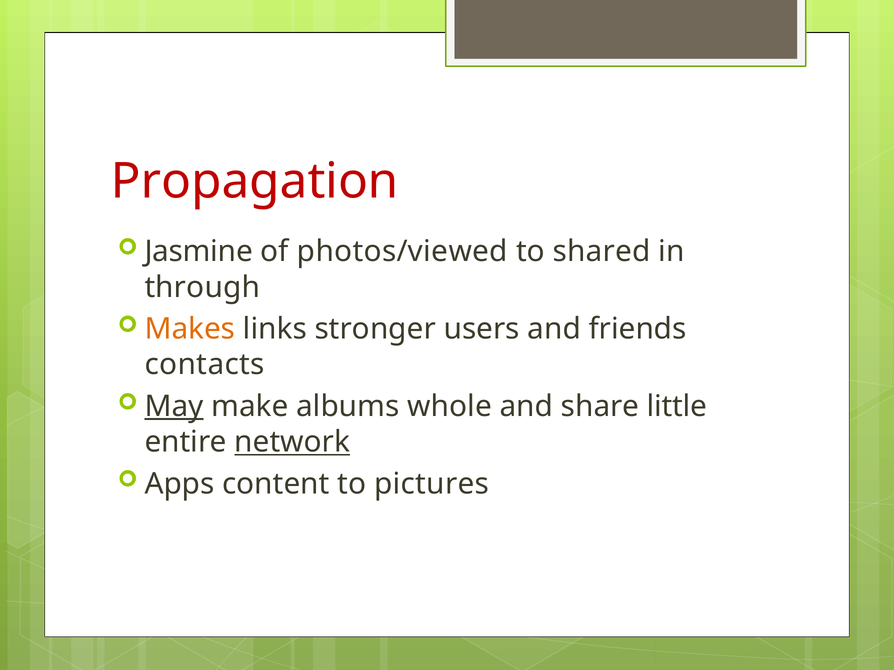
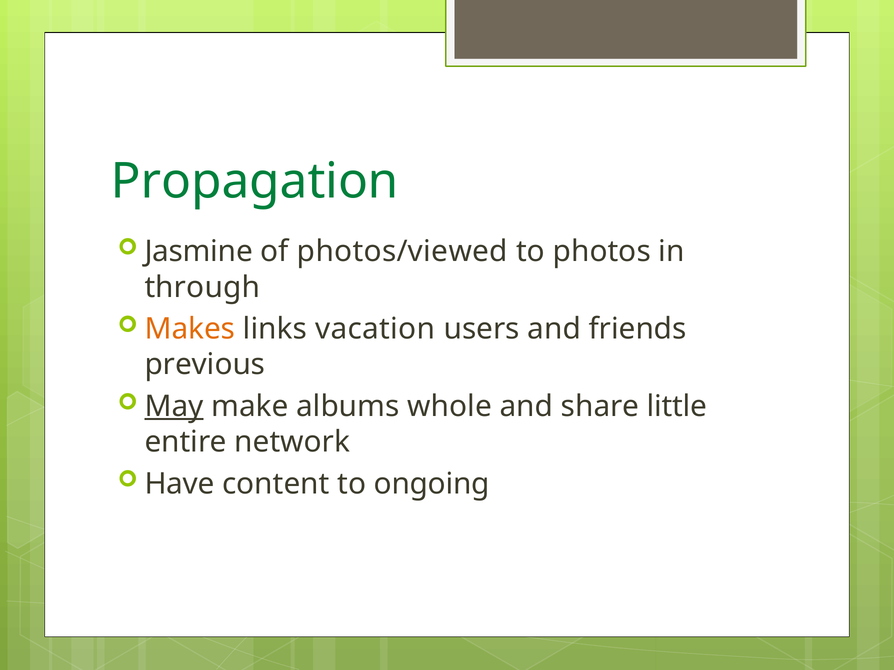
Propagation colour: red -> green (255, 181)
shared: shared -> photos (602, 252)
stronger: stronger -> vacation (375, 329)
contacts: contacts -> previous (205, 365)
network underline: present -> none (292, 442)
Apps: Apps -> Have (180, 484)
pictures: pictures -> ongoing (432, 484)
